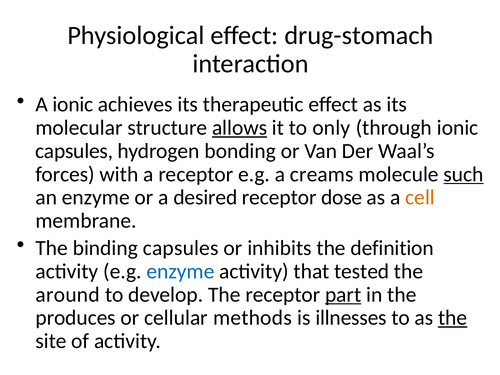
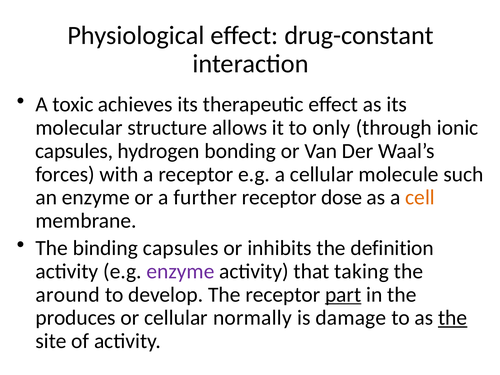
drug-stomach: drug-stomach -> drug-constant (359, 35)
A ionic: ionic -> toxic (73, 104)
allows underline: present -> none (240, 128)
a creams: creams -> cellular (322, 174)
such underline: present -> none (464, 174)
desired: desired -> further (205, 197)
enzyme colour: blue -> purple (180, 271)
tested: tested -> taking (362, 271)
methods: methods -> normally (252, 318)
illnesses: illnesses -> damage (351, 318)
